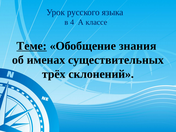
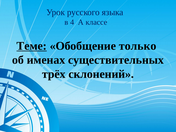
знания: знания -> только (138, 46)
